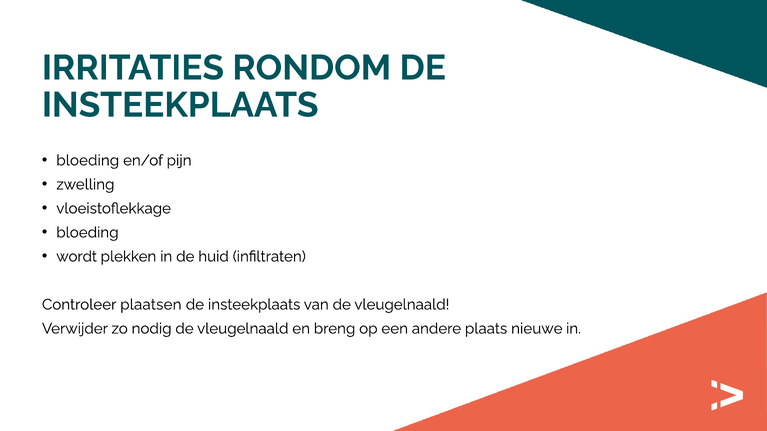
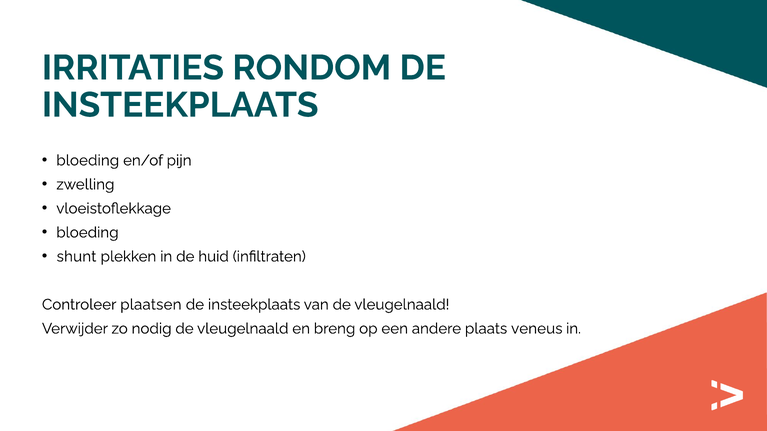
wordt: wordt -> shunt (76, 257)
nieuwe: nieuwe -> veneus (537, 329)
